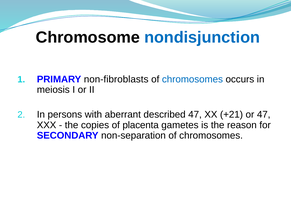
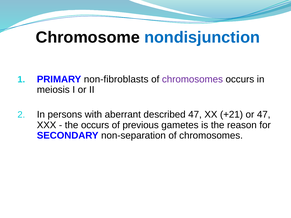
chromosomes colour: blue -> purple (192, 79)
the copies: copies -> occurs (95, 125)
placenta: placenta -> previous (141, 125)
